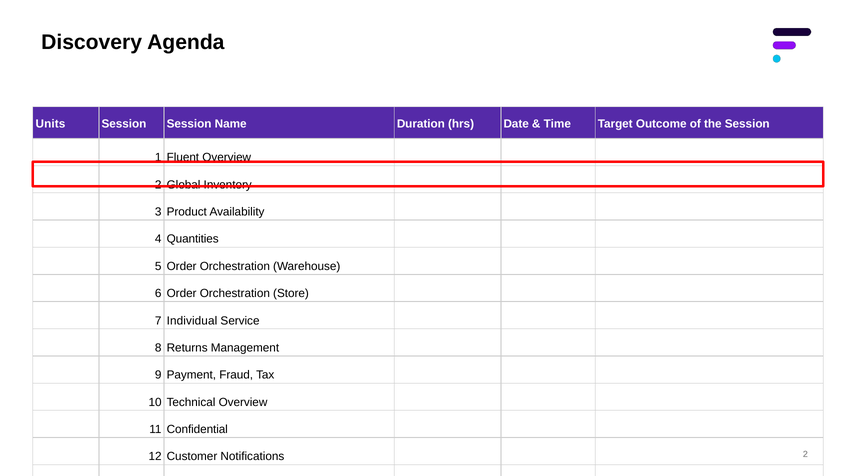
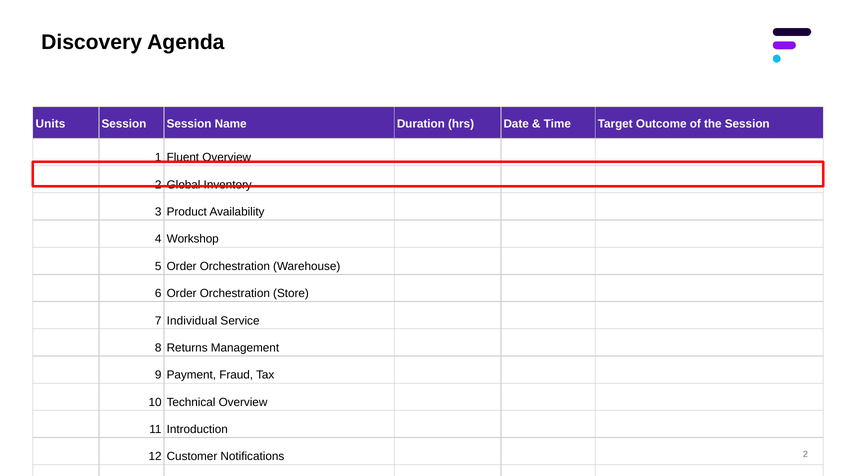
Quantities: Quantities -> Workshop (193, 239)
Confidential: Confidential -> Introduction (197, 429)
